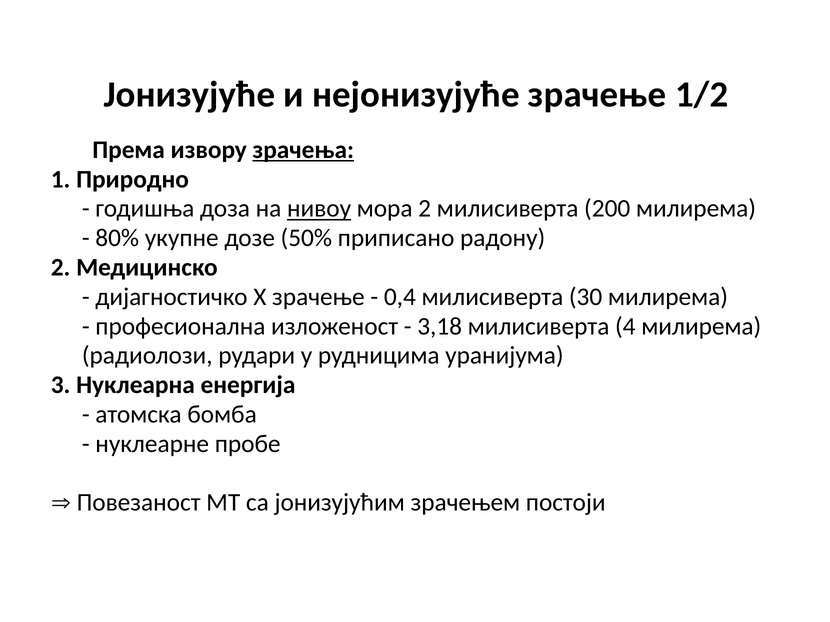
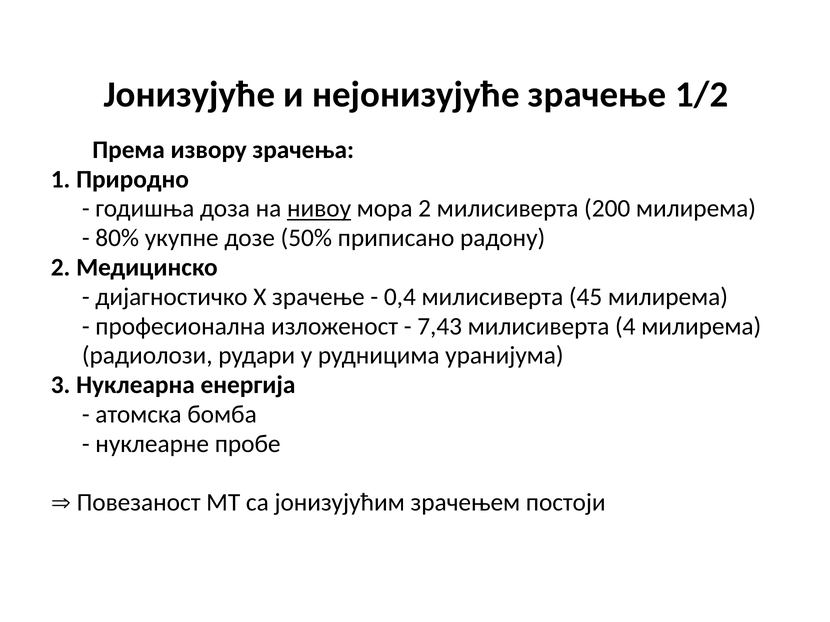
зрачења underline: present -> none (303, 150)
30: 30 -> 45 (586, 297)
3,18: 3,18 -> 7,43 (440, 326)
